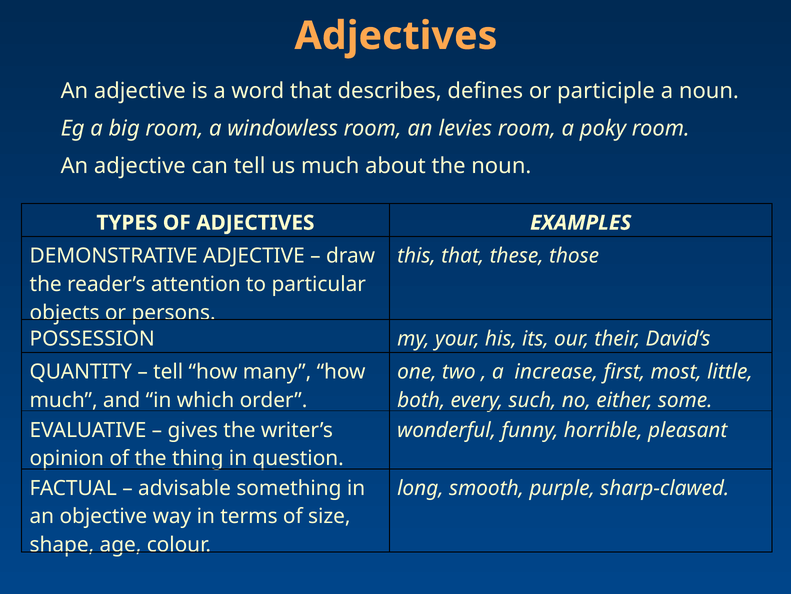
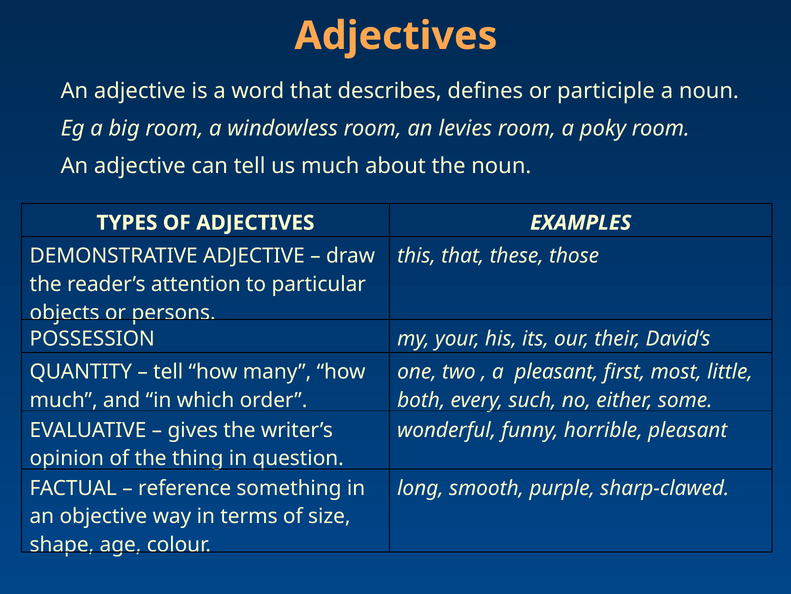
a increase: increase -> pleasant (556, 372)
advisable: advisable -> reference (185, 488)
